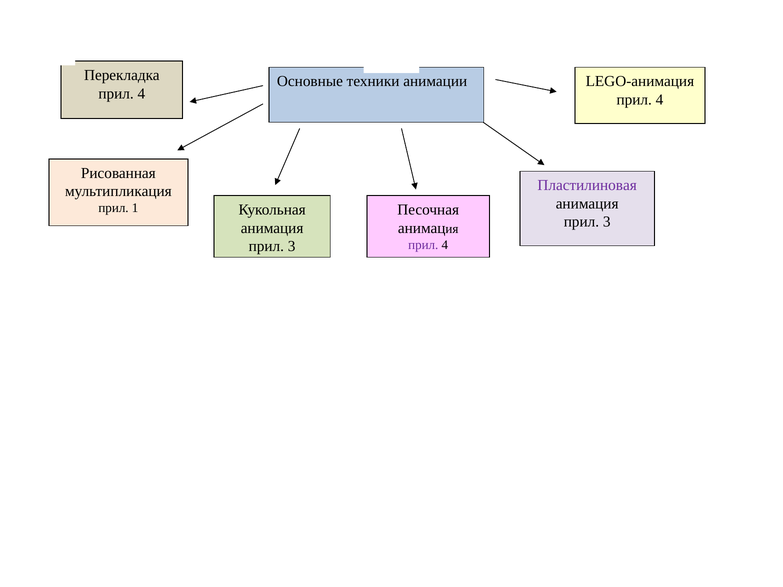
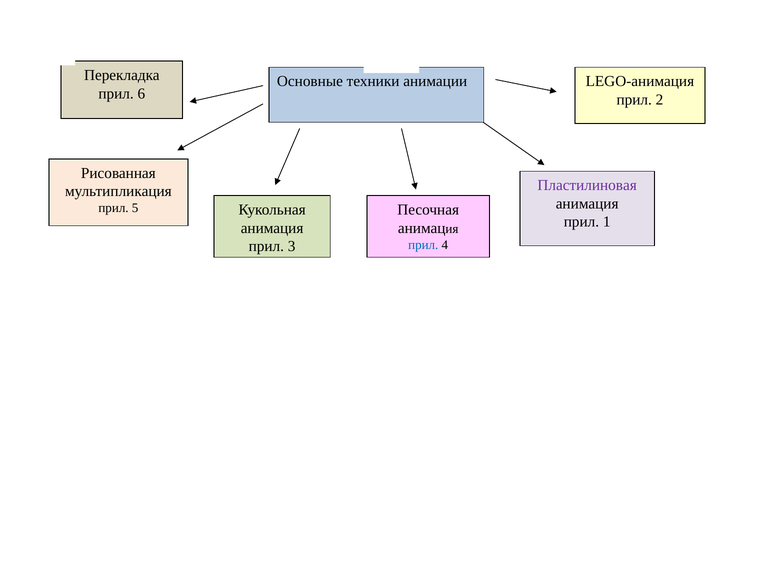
4: 4 -> 6 (141, 94)
4: 4 -> 2 (659, 100)
1: 1 -> 5 (135, 208)
3: 3 -> 1 (607, 222)
прил colour: purple -> blue (423, 245)
